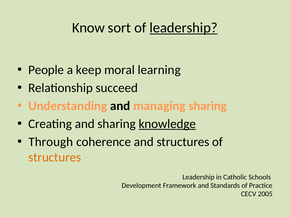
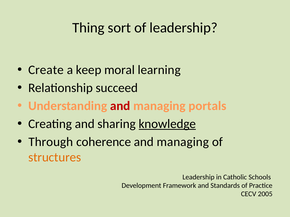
Know: Know -> Thing (88, 28)
leadership underline: present -> none (184, 28)
People: People -> Create (46, 70)
and colour: black -> red (120, 106)
managing sharing: sharing -> portals (208, 106)
coherence and structures: structures -> managing (183, 142)
